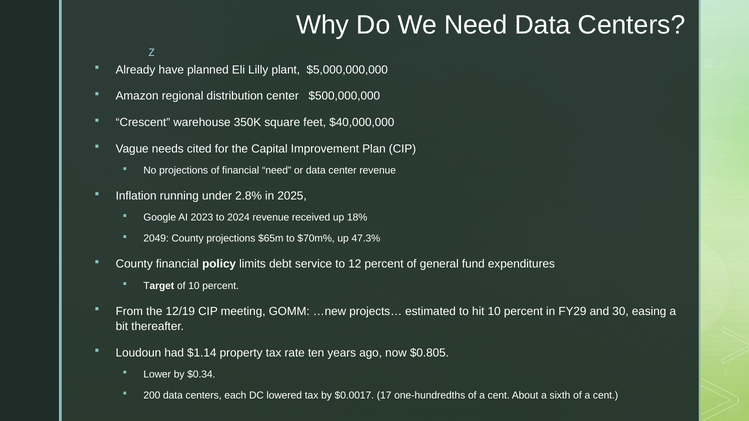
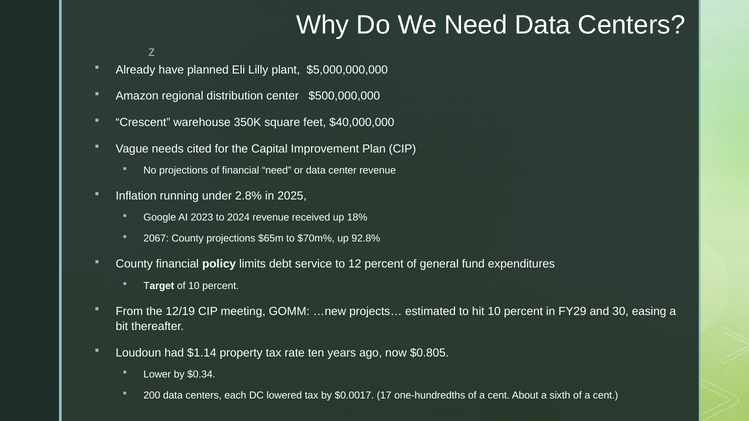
2049: 2049 -> 2067 (156, 239)
47.3%: 47.3% -> 92.8% (366, 239)
